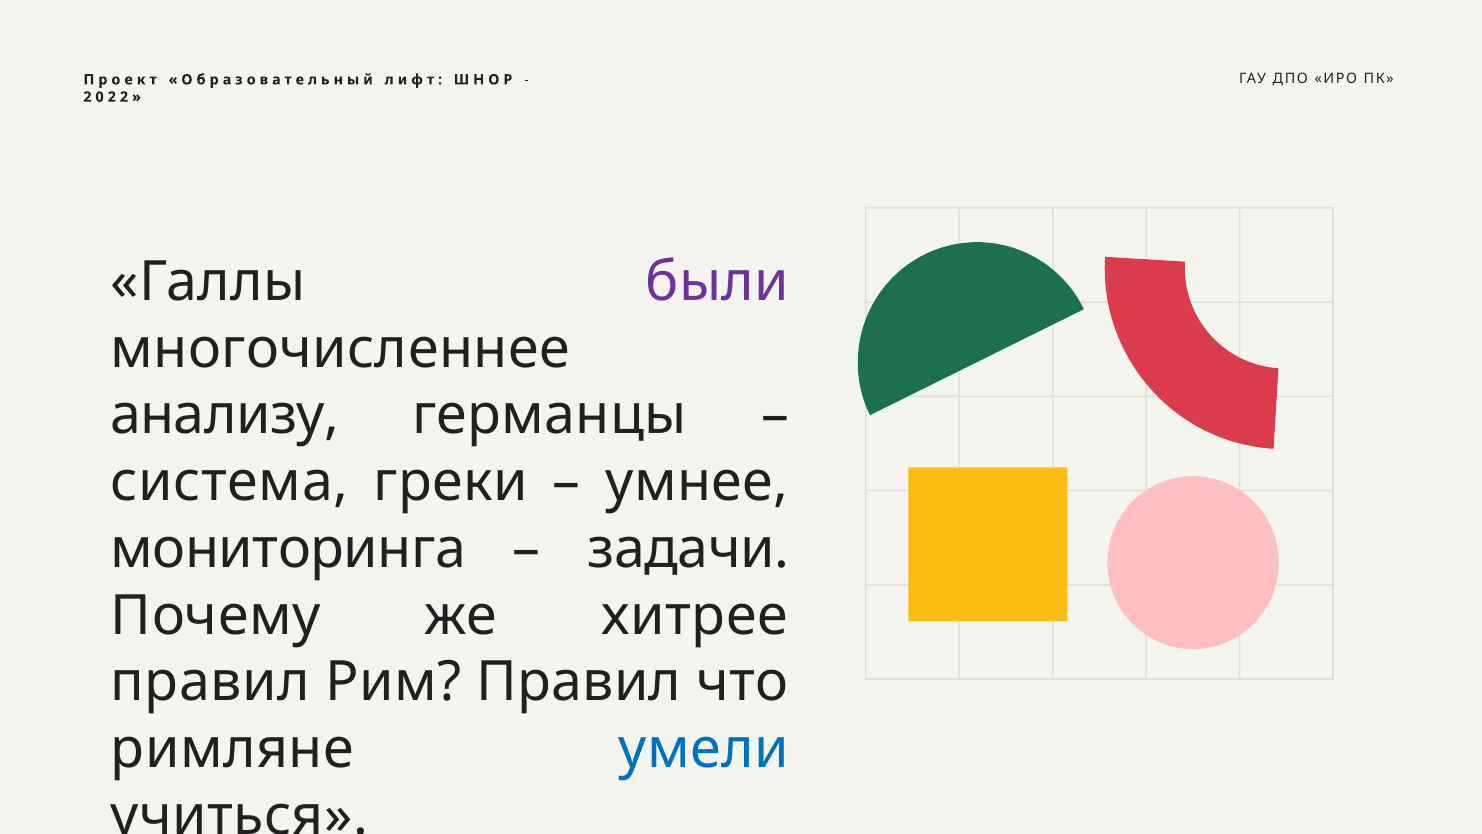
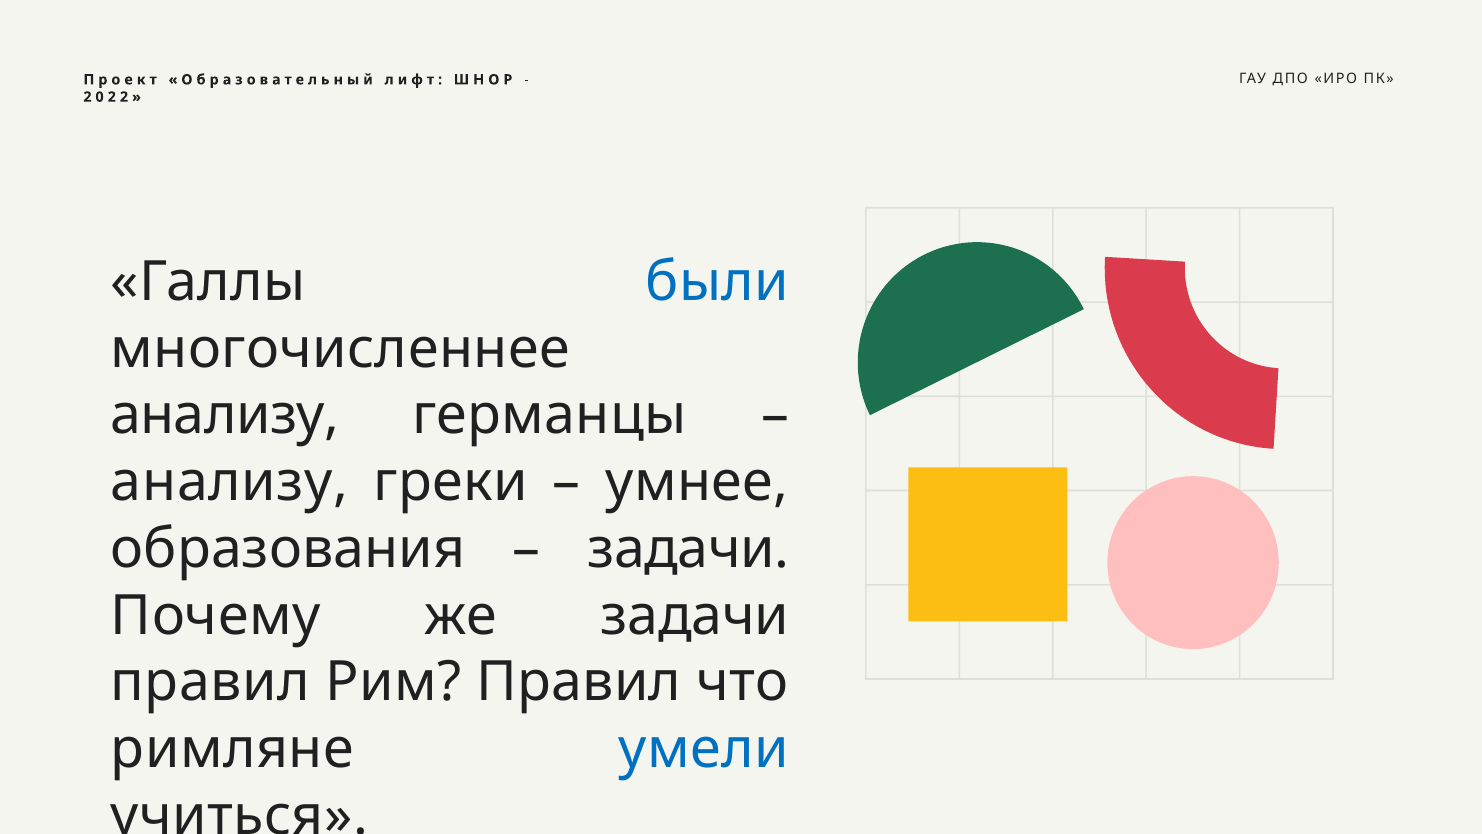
были colour: purple -> blue (718, 282)
система: система -> анализу (230, 482)
мониторинга: мониторинга -> образования (288, 549)
же хитрее: хитрее -> задачи (695, 615)
